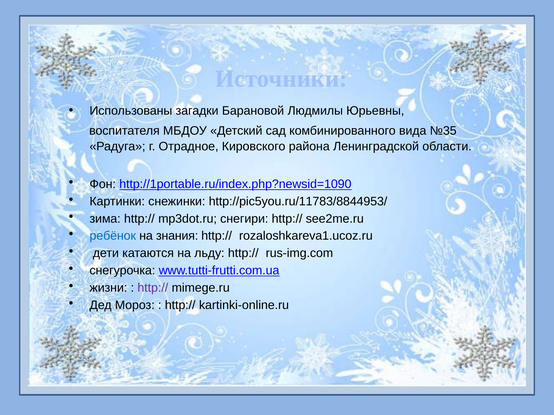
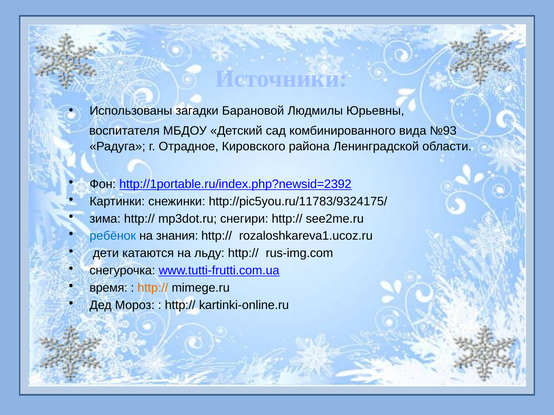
№35: №35 -> №93 (443, 131)
http://1portable.ru/index.php?newsid=1090: http://1portable.ru/index.php?newsid=1090 -> http://1portable.ru/index.php?newsid=2392 (235, 184)
http://pic5you.ru/11783/8844953/: http://pic5you.ru/11783/8844953/ -> http://pic5you.ru/11783/9324175/ (298, 202)
жизни: жизни -> время (108, 288)
http:// colour: purple -> orange (153, 288)
